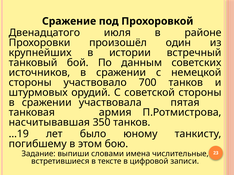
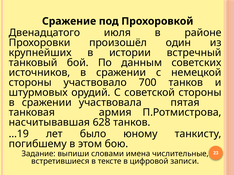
350: 350 -> 628 (102, 123)
